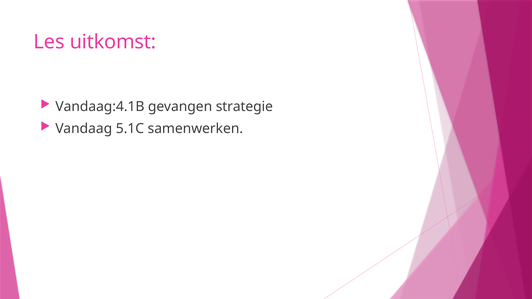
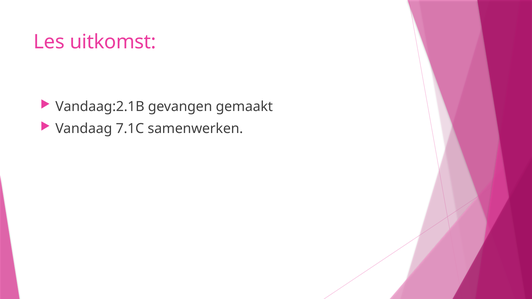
Vandaag:4.1B: Vandaag:4.1B -> Vandaag:2.1B (100, 107)
strategie: strategie -> gemaakt (244, 107)
5.1C: 5.1C -> 7.1C (130, 129)
